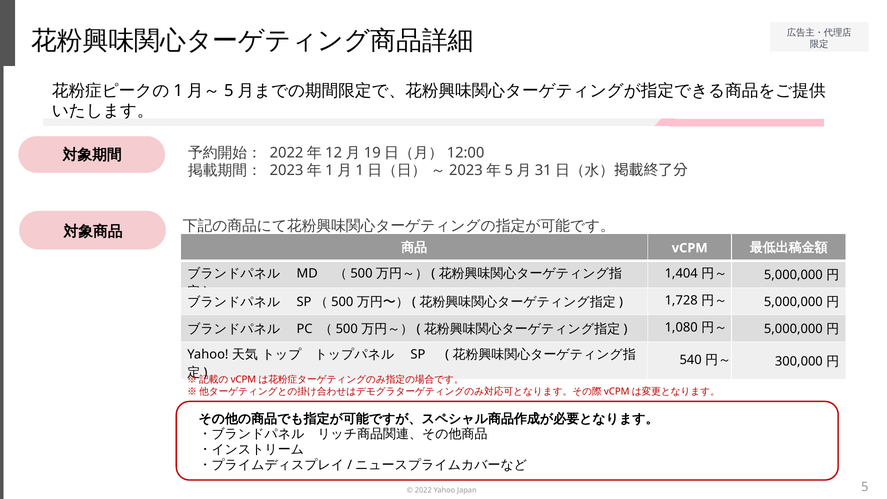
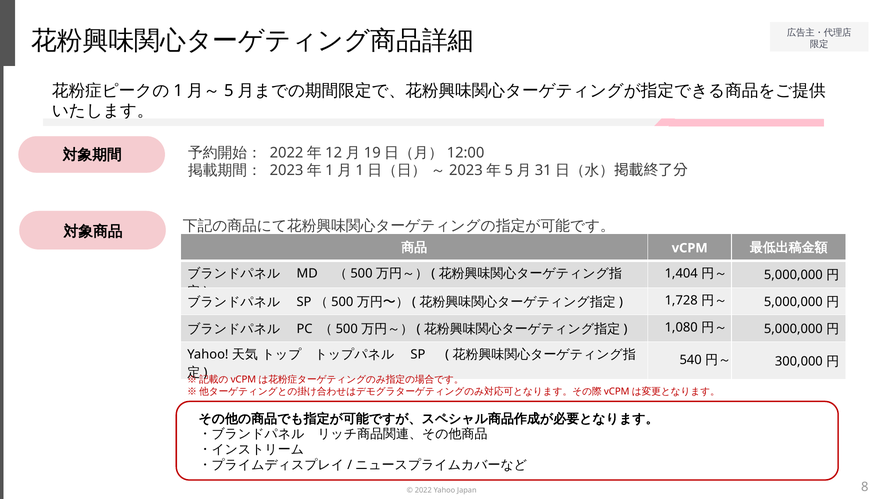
5: 5 -> 8 (865, 487)
